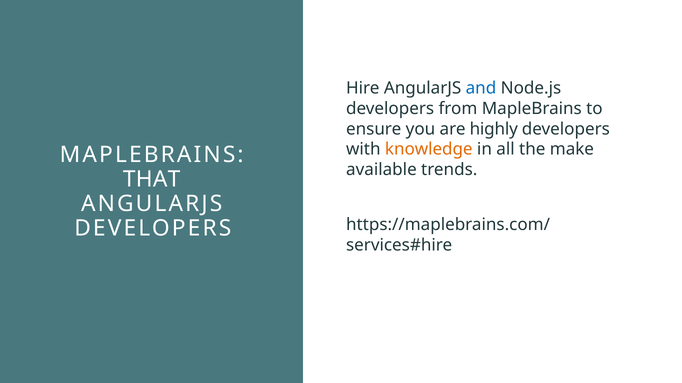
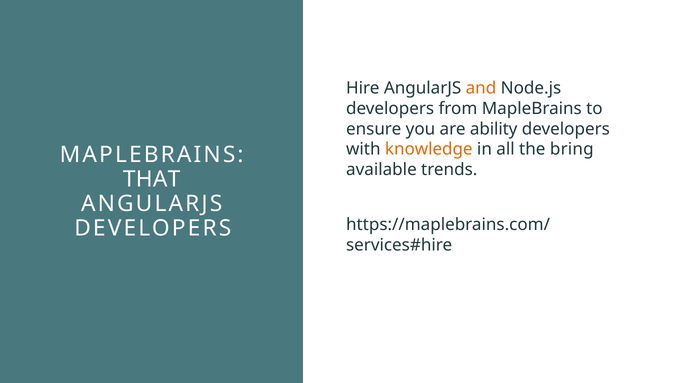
and colour: blue -> orange (481, 88)
highly: highly -> ability (494, 129)
make: make -> bring (572, 150)
